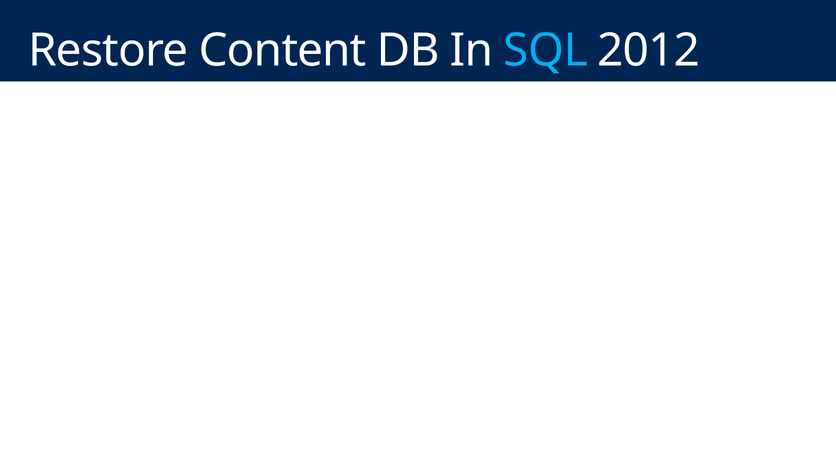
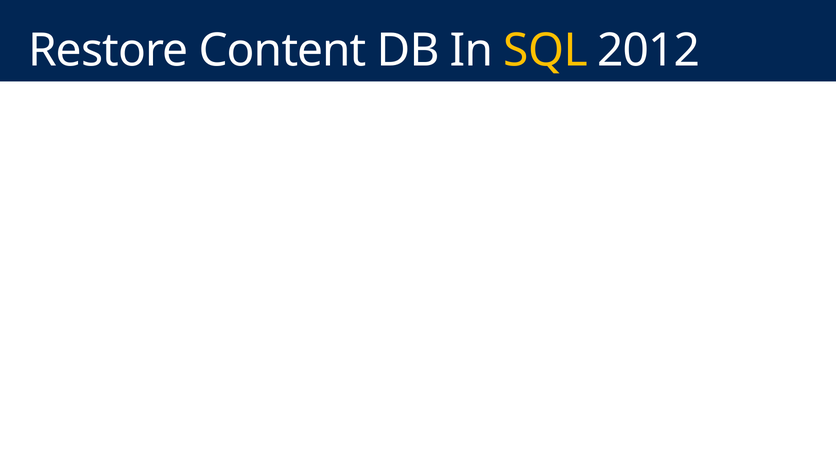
SQL colour: light blue -> yellow (545, 51)
